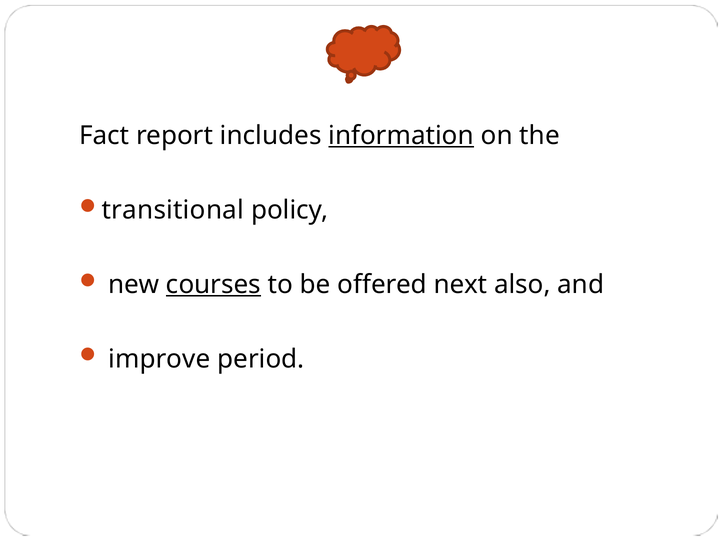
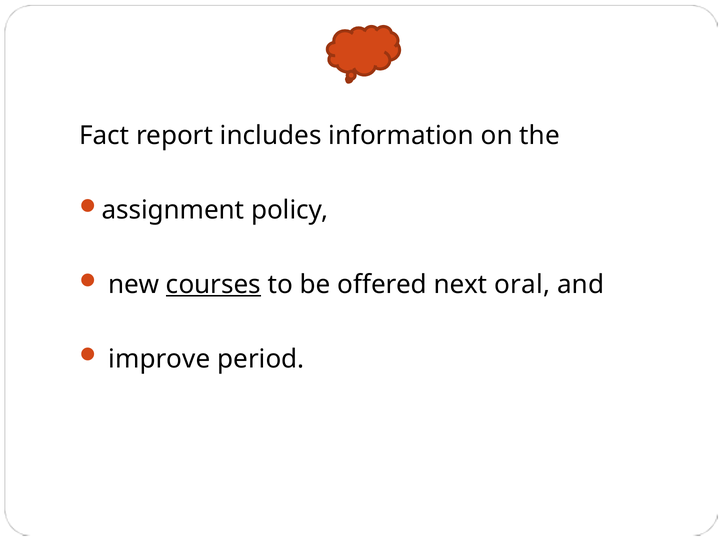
information underline: present -> none (401, 136)
transitional: transitional -> assignment (173, 210)
also: also -> oral (522, 284)
